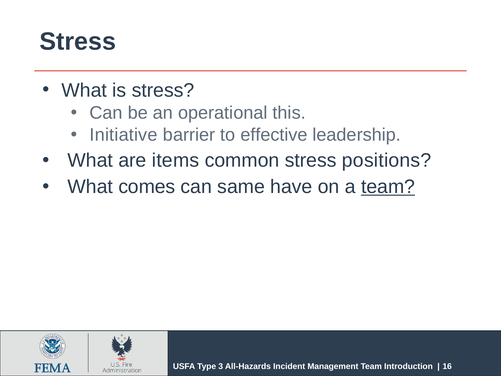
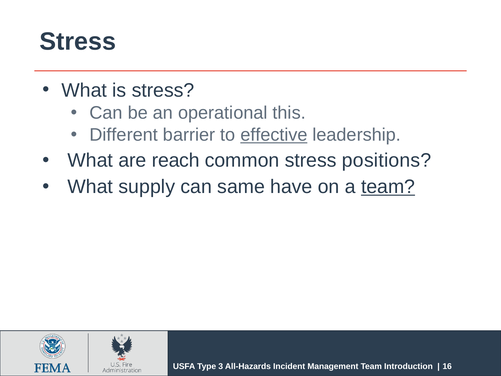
Initiative: Initiative -> Different (124, 135)
effective underline: none -> present (274, 135)
items: items -> reach (176, 160)
comes: comes -> supply (147, 187)
